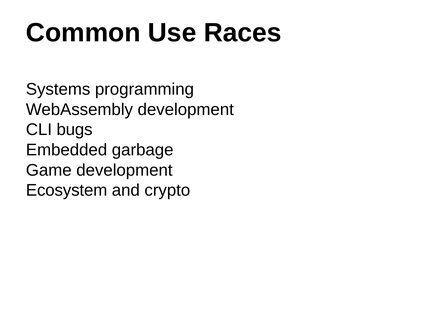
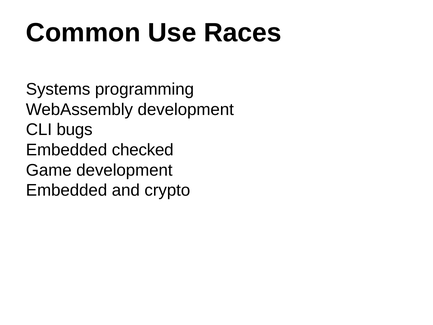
garbage: garbage -> checked (143, 150)
Ecosystem: Ecosystem -> Embedded (67, 190)
